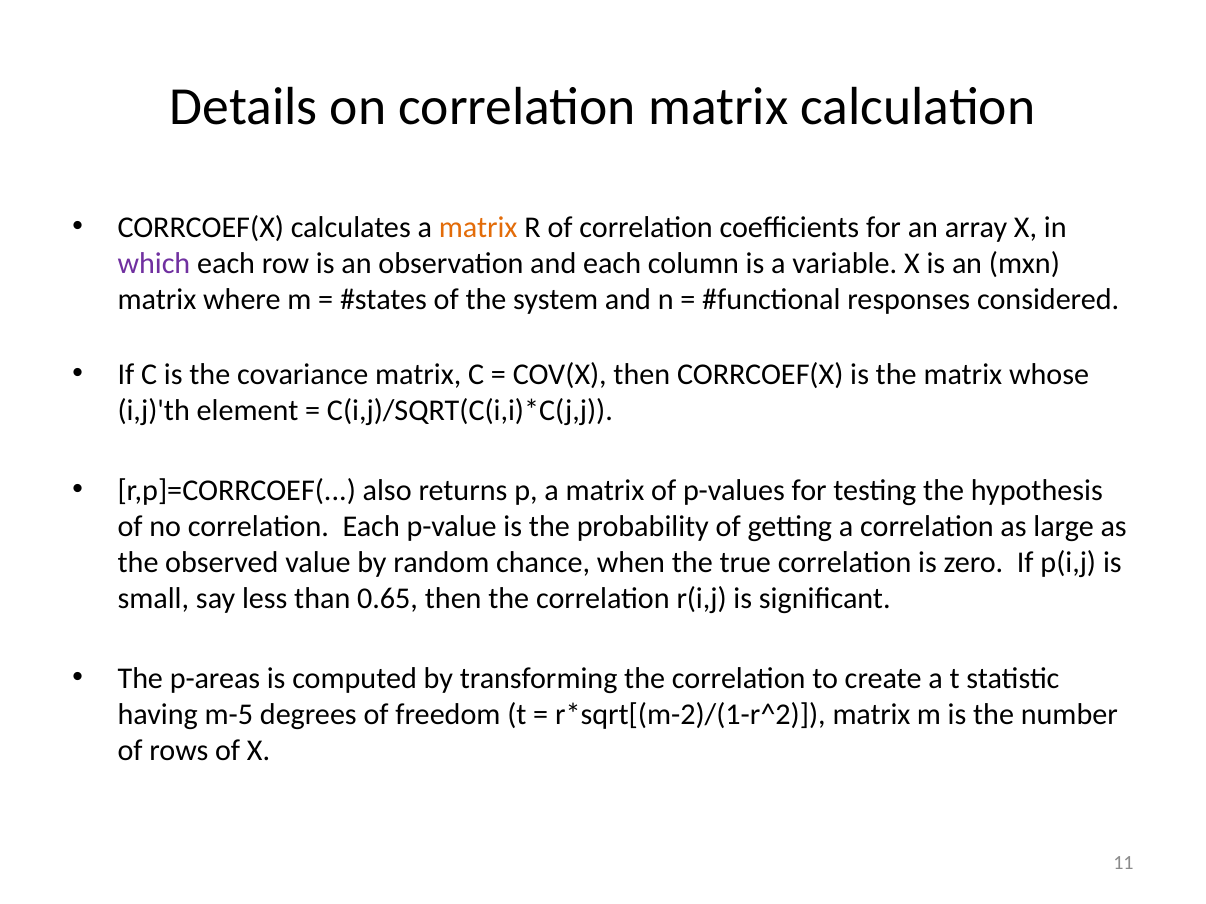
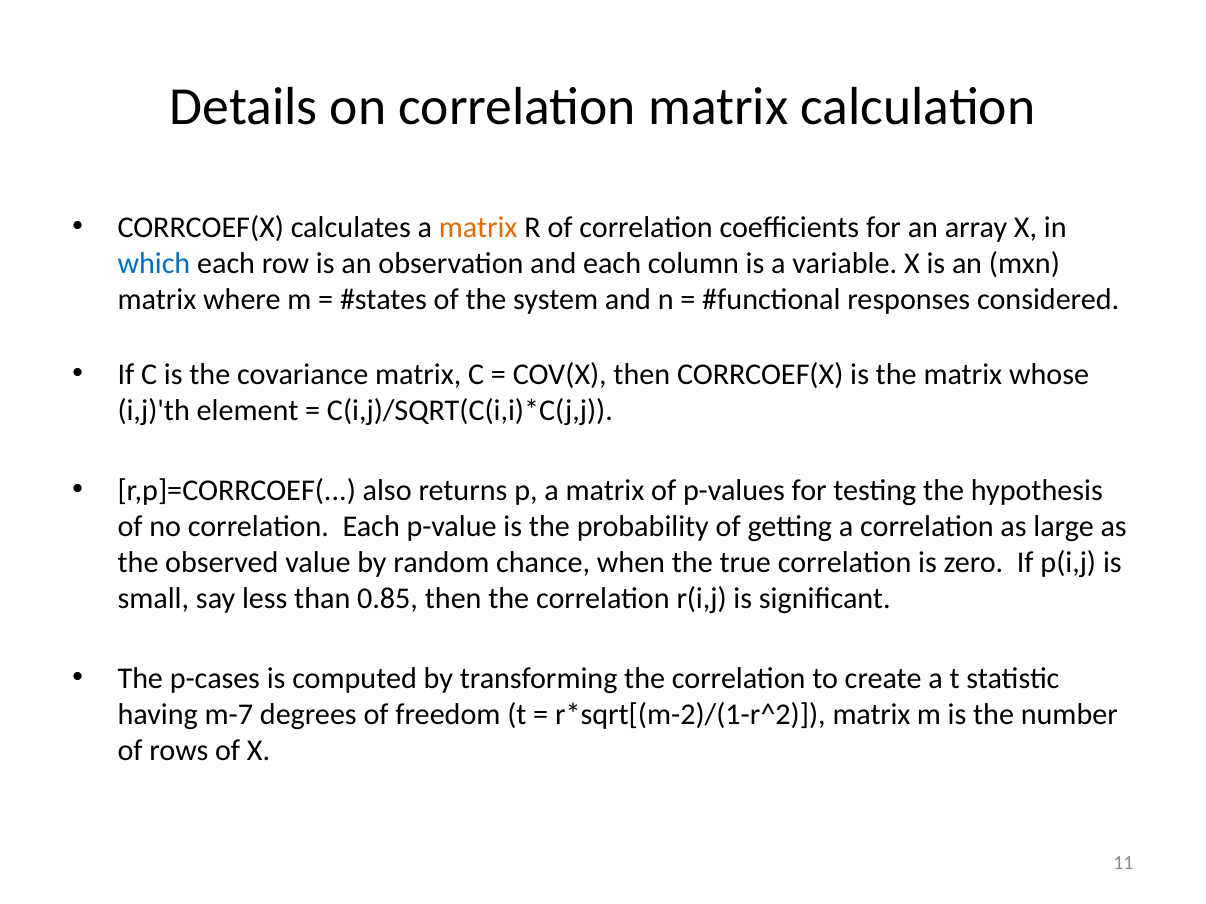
which colour: purple -> blue (154, 263)
0.65: 0.65 -> 0.85 (388, 599)
p-areas: p-areas -> p-cases (215, 679)
m-5: m-5 -> m-7 (229, 715)
